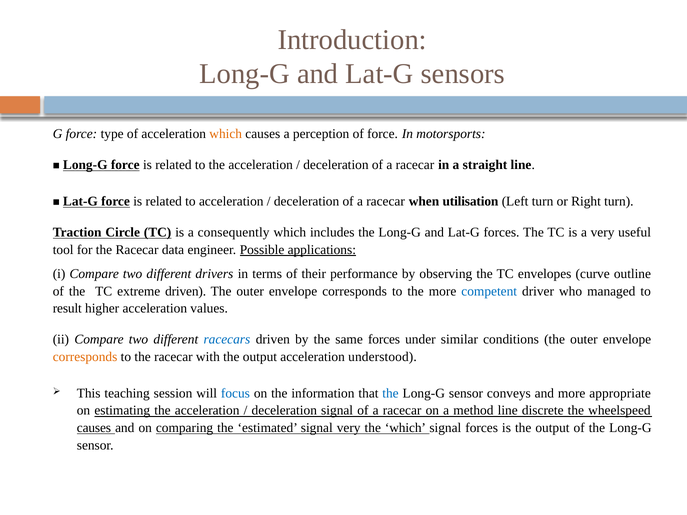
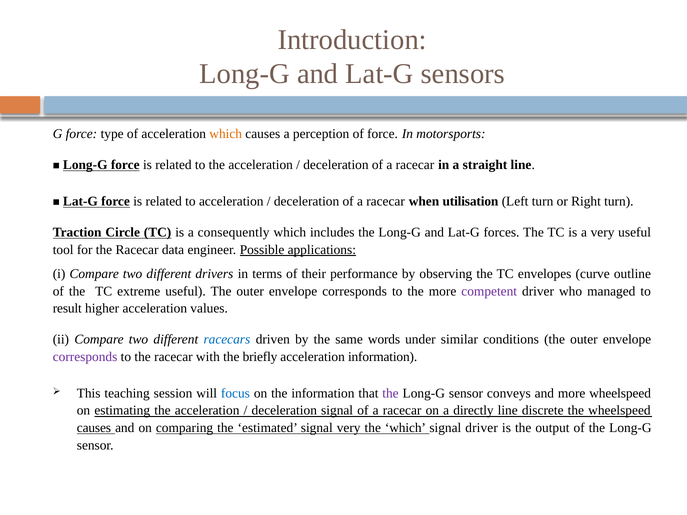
extreme driven: driven -> useful (186, 291)
competent colour: blue -> purple (489, 291)
same forces: forces -> words (384, 340)
corresponds colour: orange -> purple (85, 357)
with the output: output -> briefly (260, 357)
acceleration understood: understood -> information (383, 357)
the colour: blue -> purple (390, 393)
more appropriate: appropriate -> wheelspeed (620, 393)
method: method -> directly (473, 411)
signal forces: forces -> driver (482, 428)
